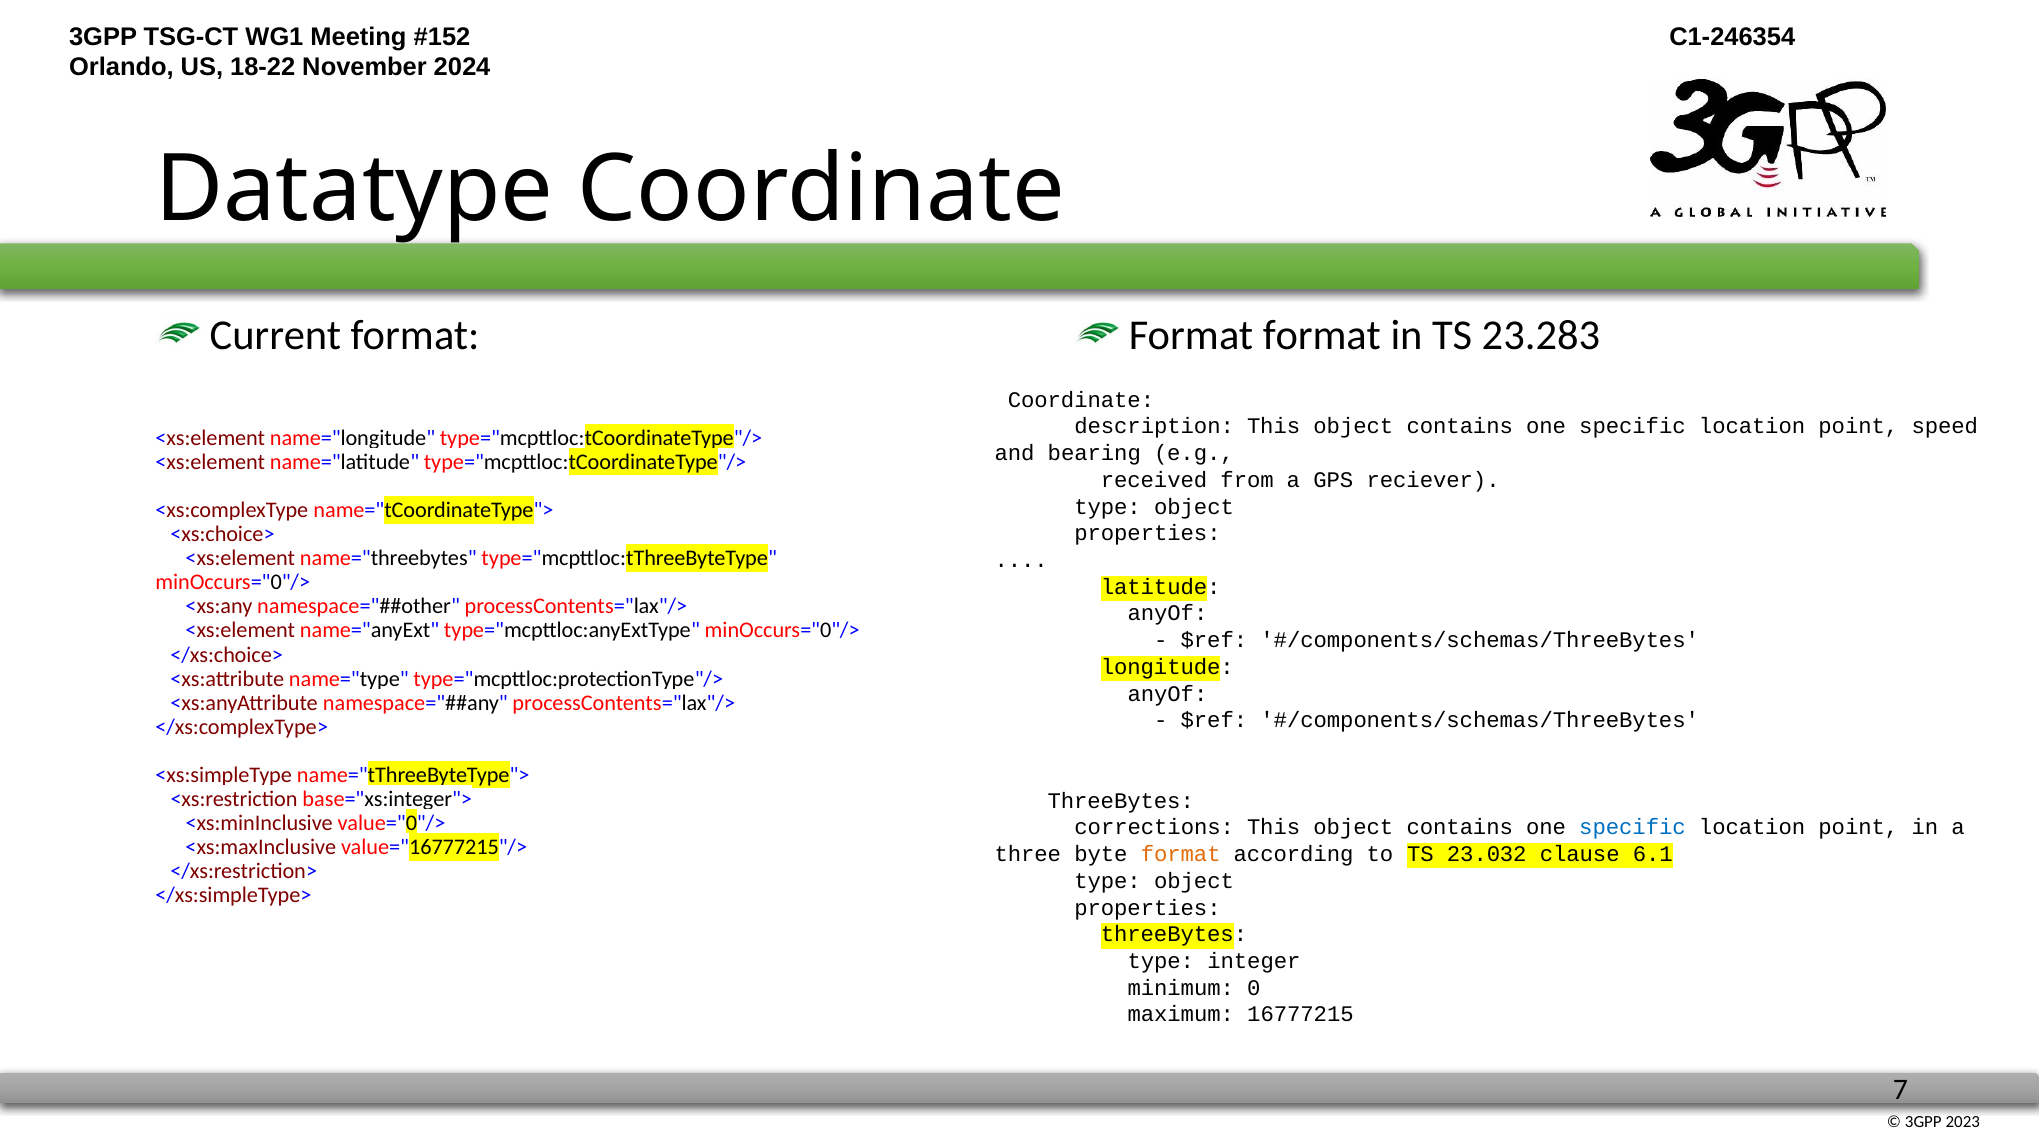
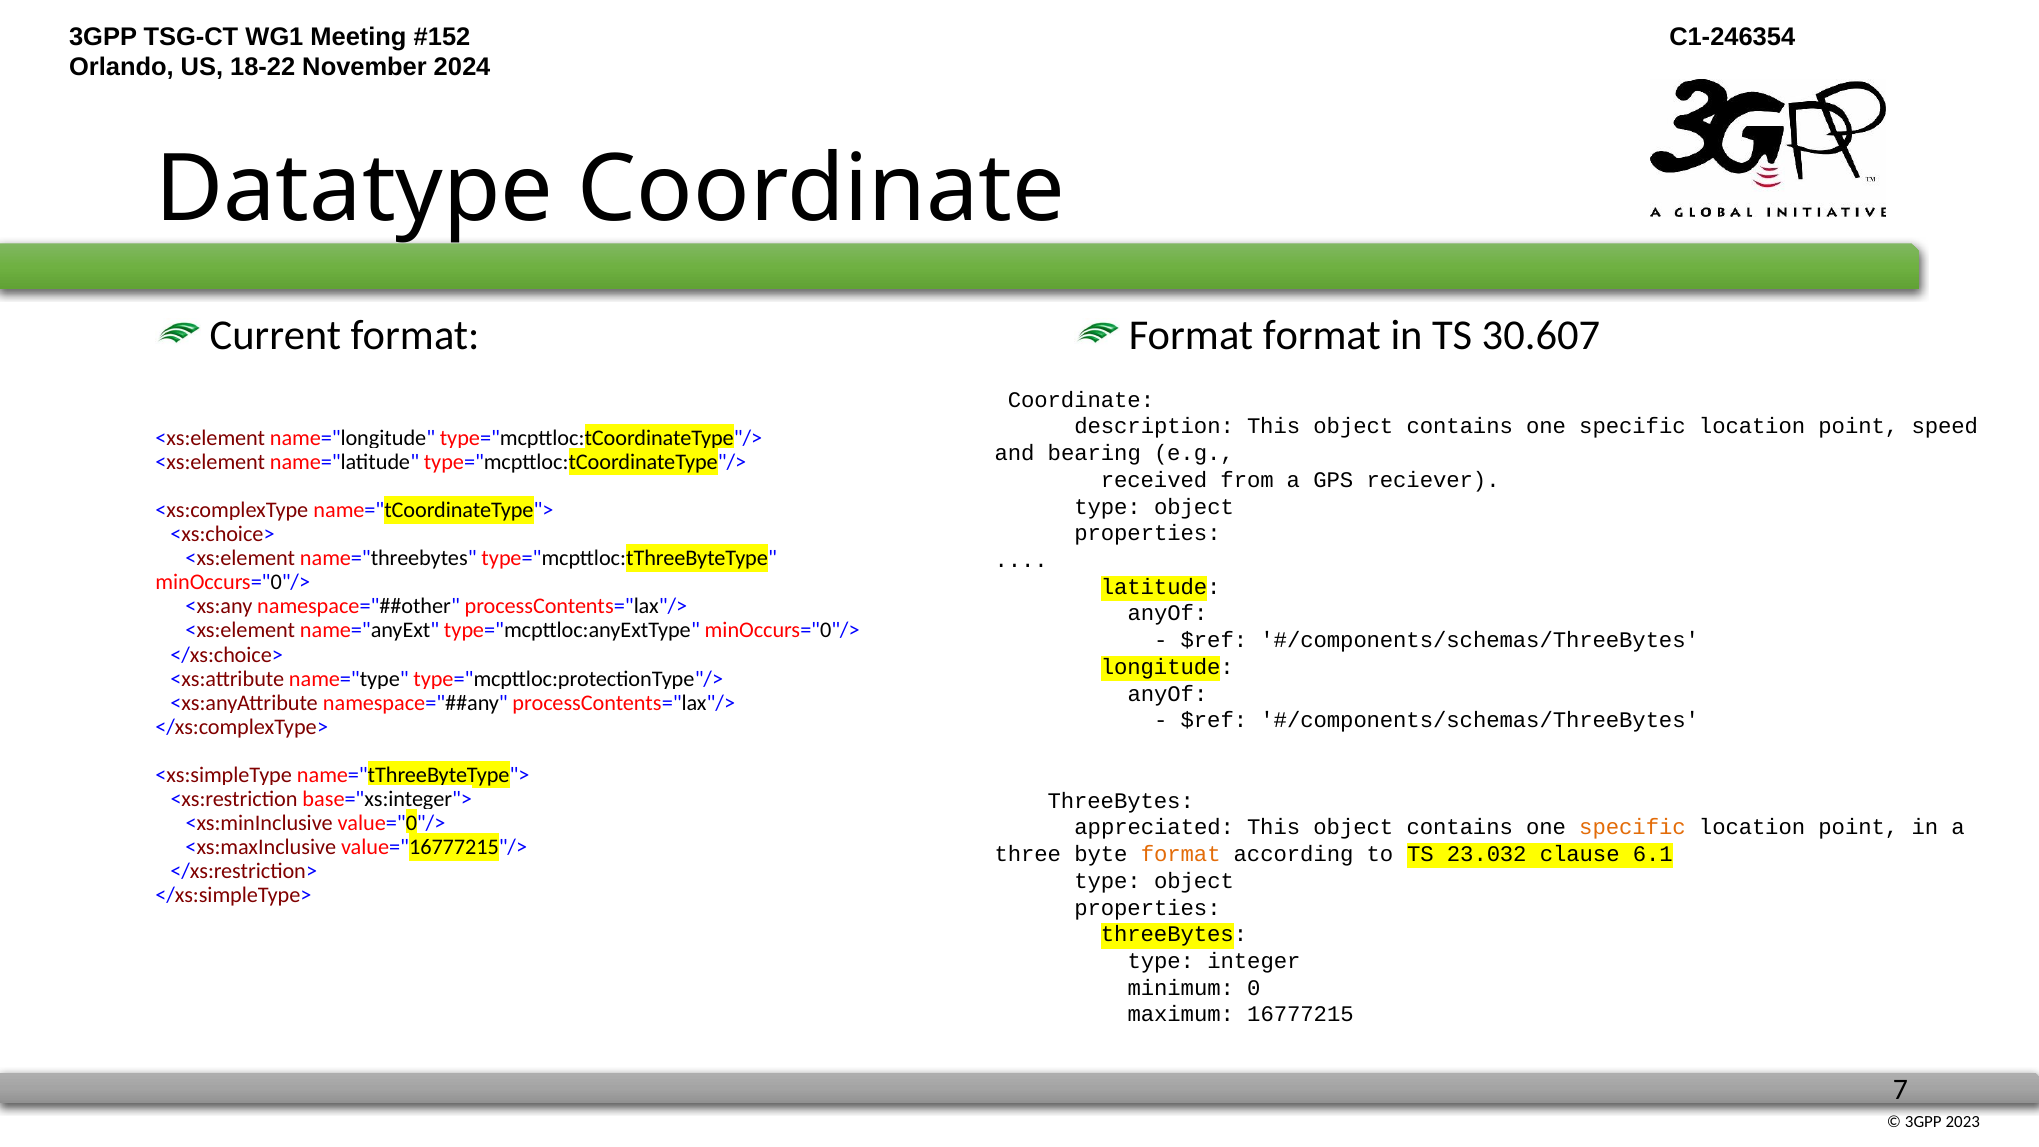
23.283: 23.283 -> 30.607 (1541, 336)
corrections: corrections -> appreciated (1154, 827)
specific colour: blue -> orange (1632, 827)
